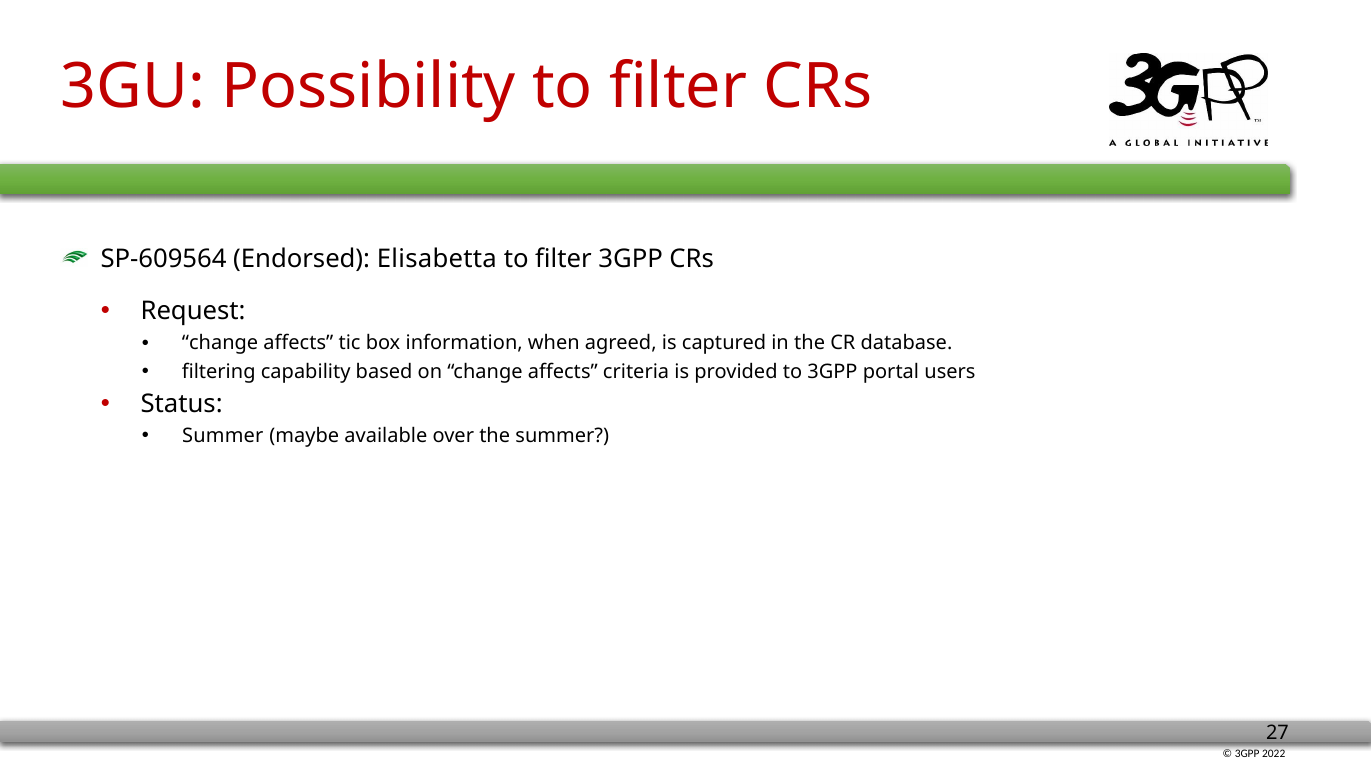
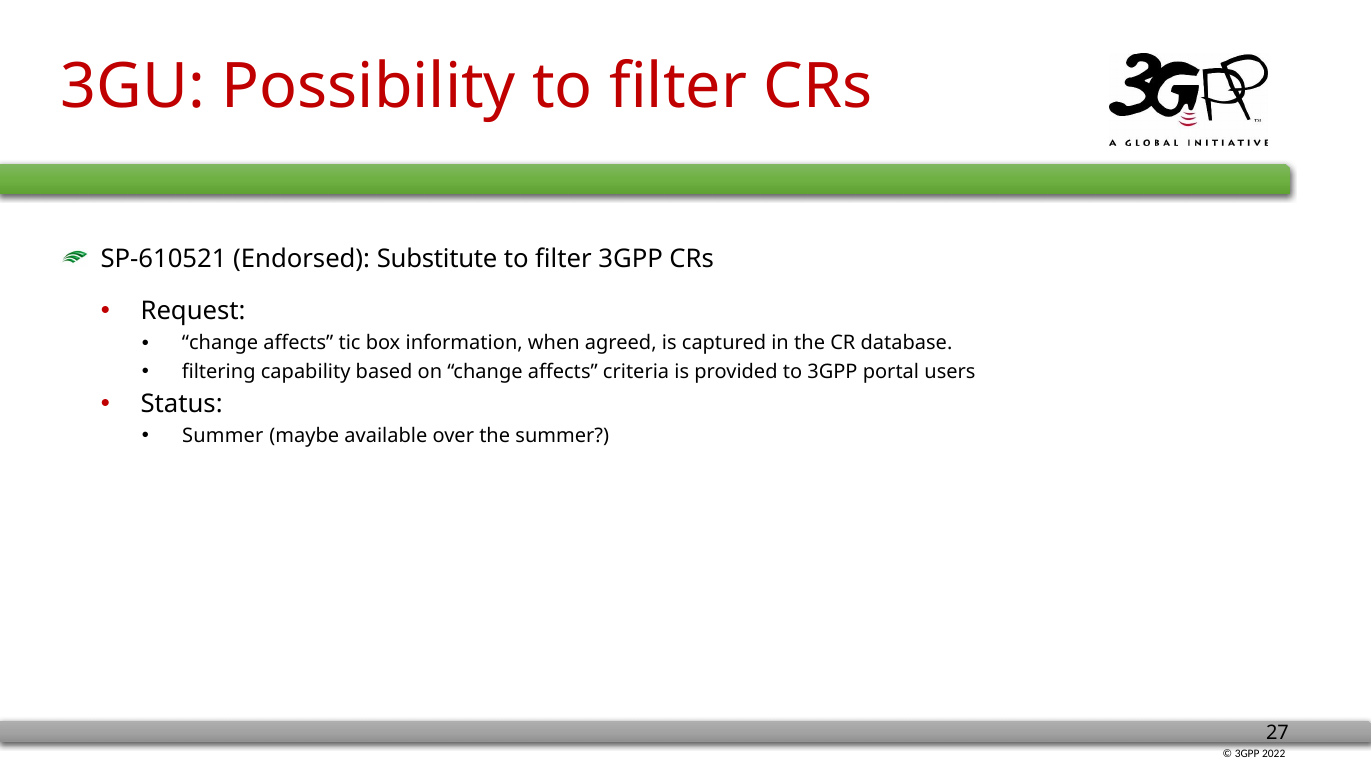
SP-609564: SP-609564 -> SP-610521 (164, 259)
Elisabetta: Elisabetta -> Substitute (437, 259)
